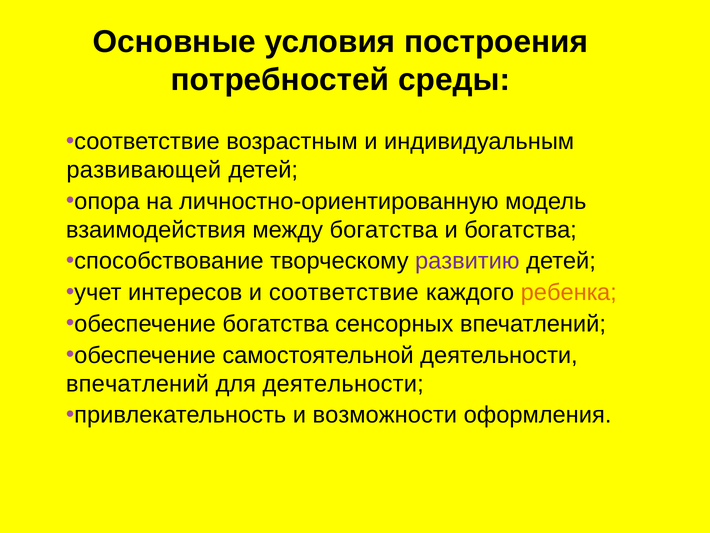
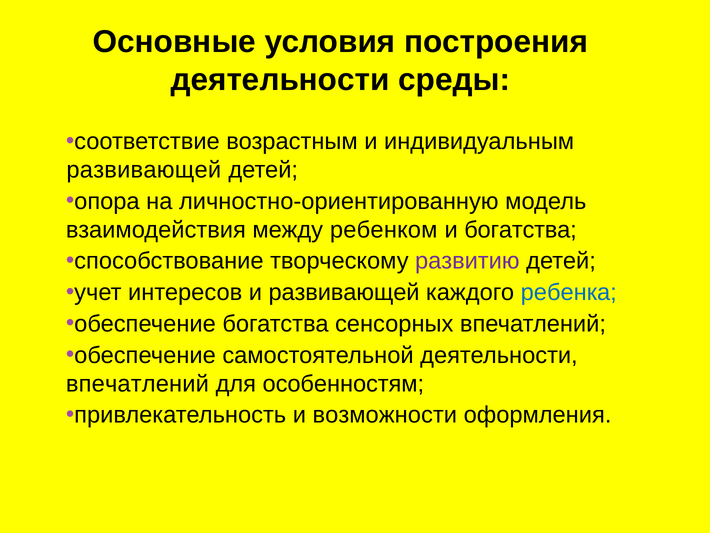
потребностей: потребностей -> деятельности (280, 80)
между богатства: богатства -> ребенком (384, 230)
и соответствие: соответствие -> развивающей (344, 292)
ребенка colour: orange -> blue (569, 292)
для деятельности: деятельности -> особенностям (343, 383)
